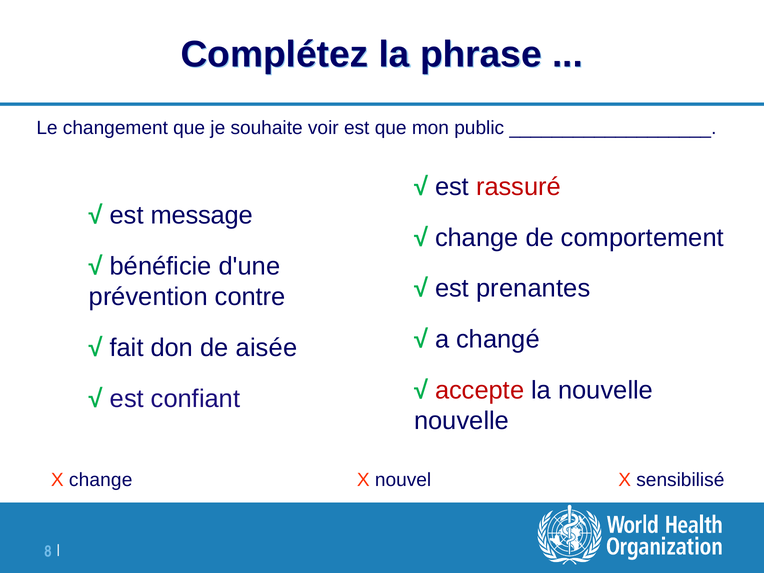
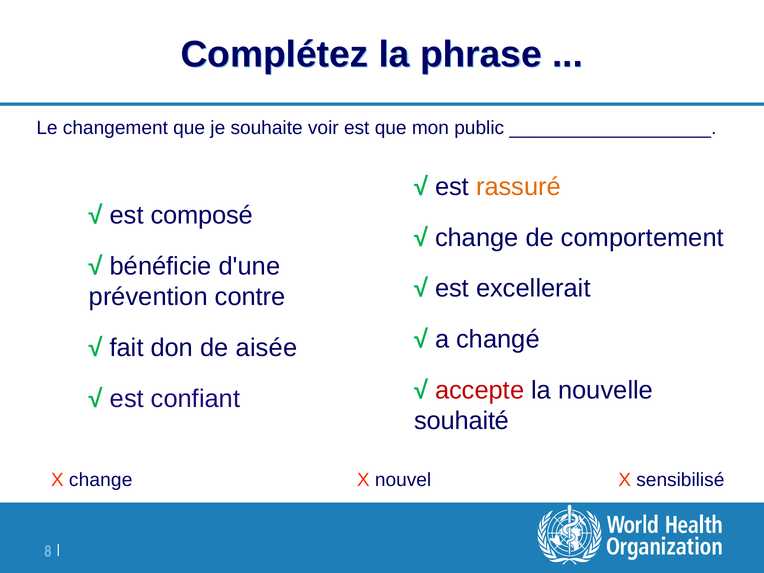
rassuré colour: red -> orange (519, 187)
message: message -> composé (202, 215)
prenantes: prenantes -> excellerait (533, 289)
nouvelle: nouvelle -> souhaité (462, 421)
